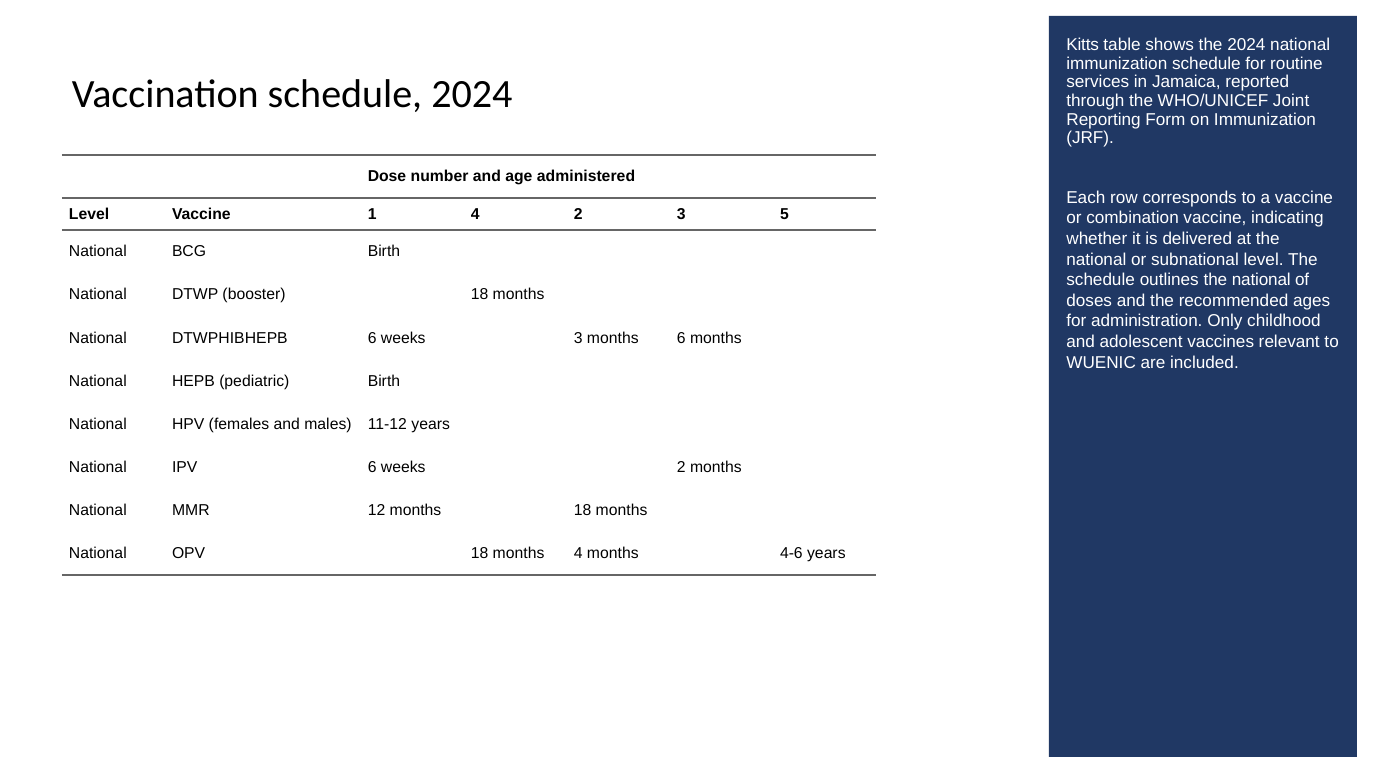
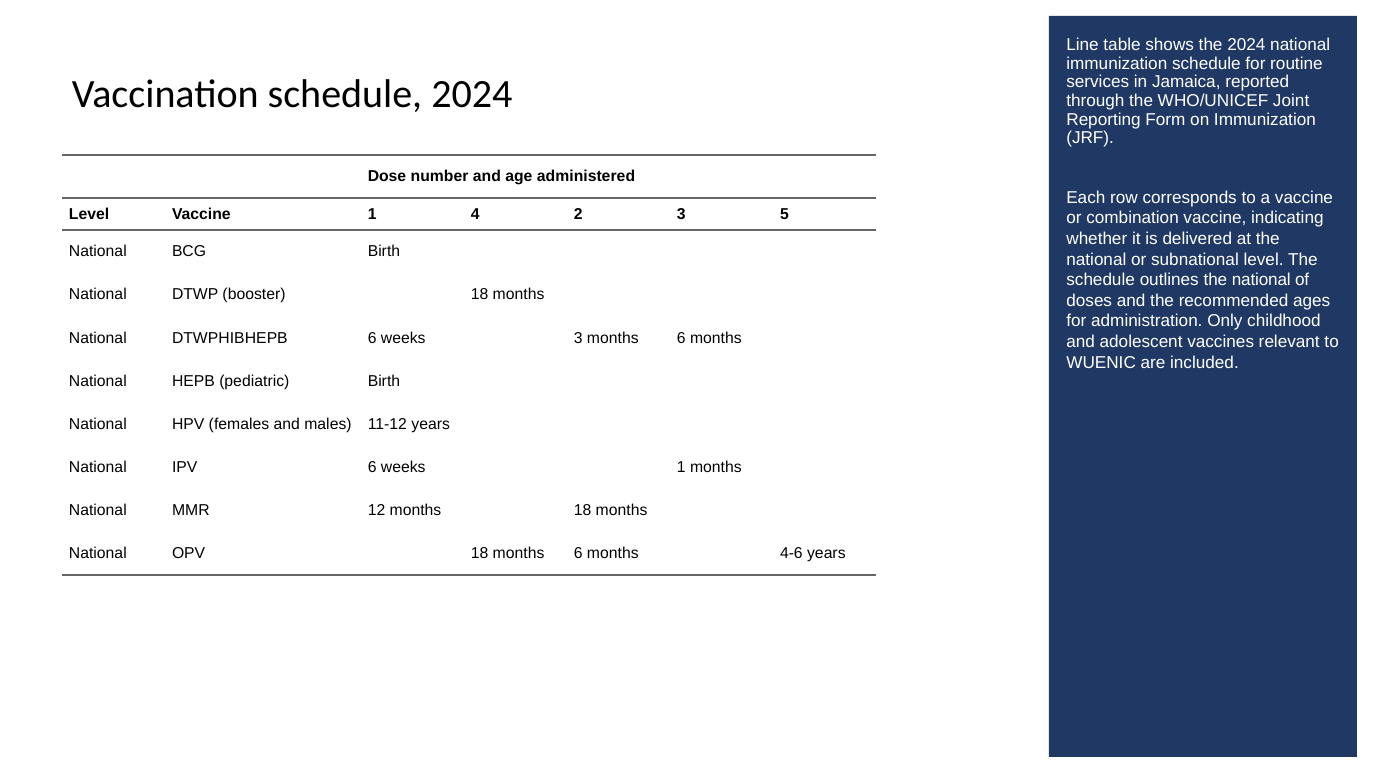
Kitts: Kitts -> Line (1083, 45)
weeks 2: 2 -> 1 (681, 467)
18 months 4: 4 -> 6 (578, 554)
